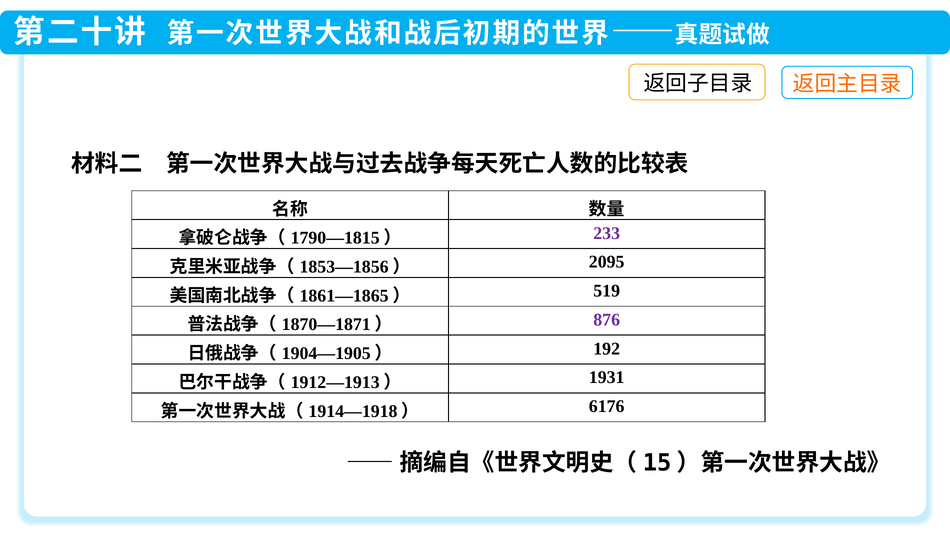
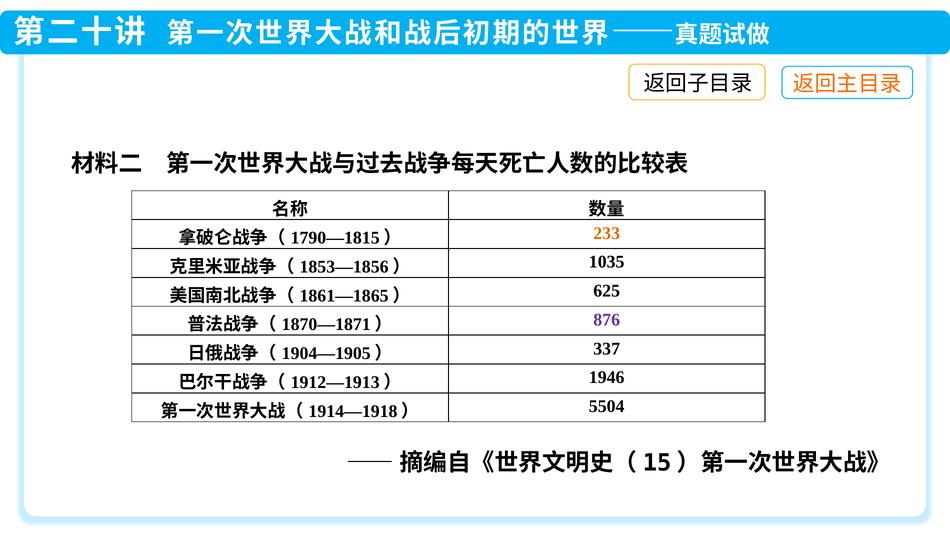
233 colour: purple -> orange (607, 233)
2095: 2095 -> 1035 (607, 262)
519: 519 -> 625 (607, 291)
192: 192 -> 337 (607, 349)
1931: 1931 -> 1946 (607, 378)
6176: 6176 -> 5504 (607, 407)
